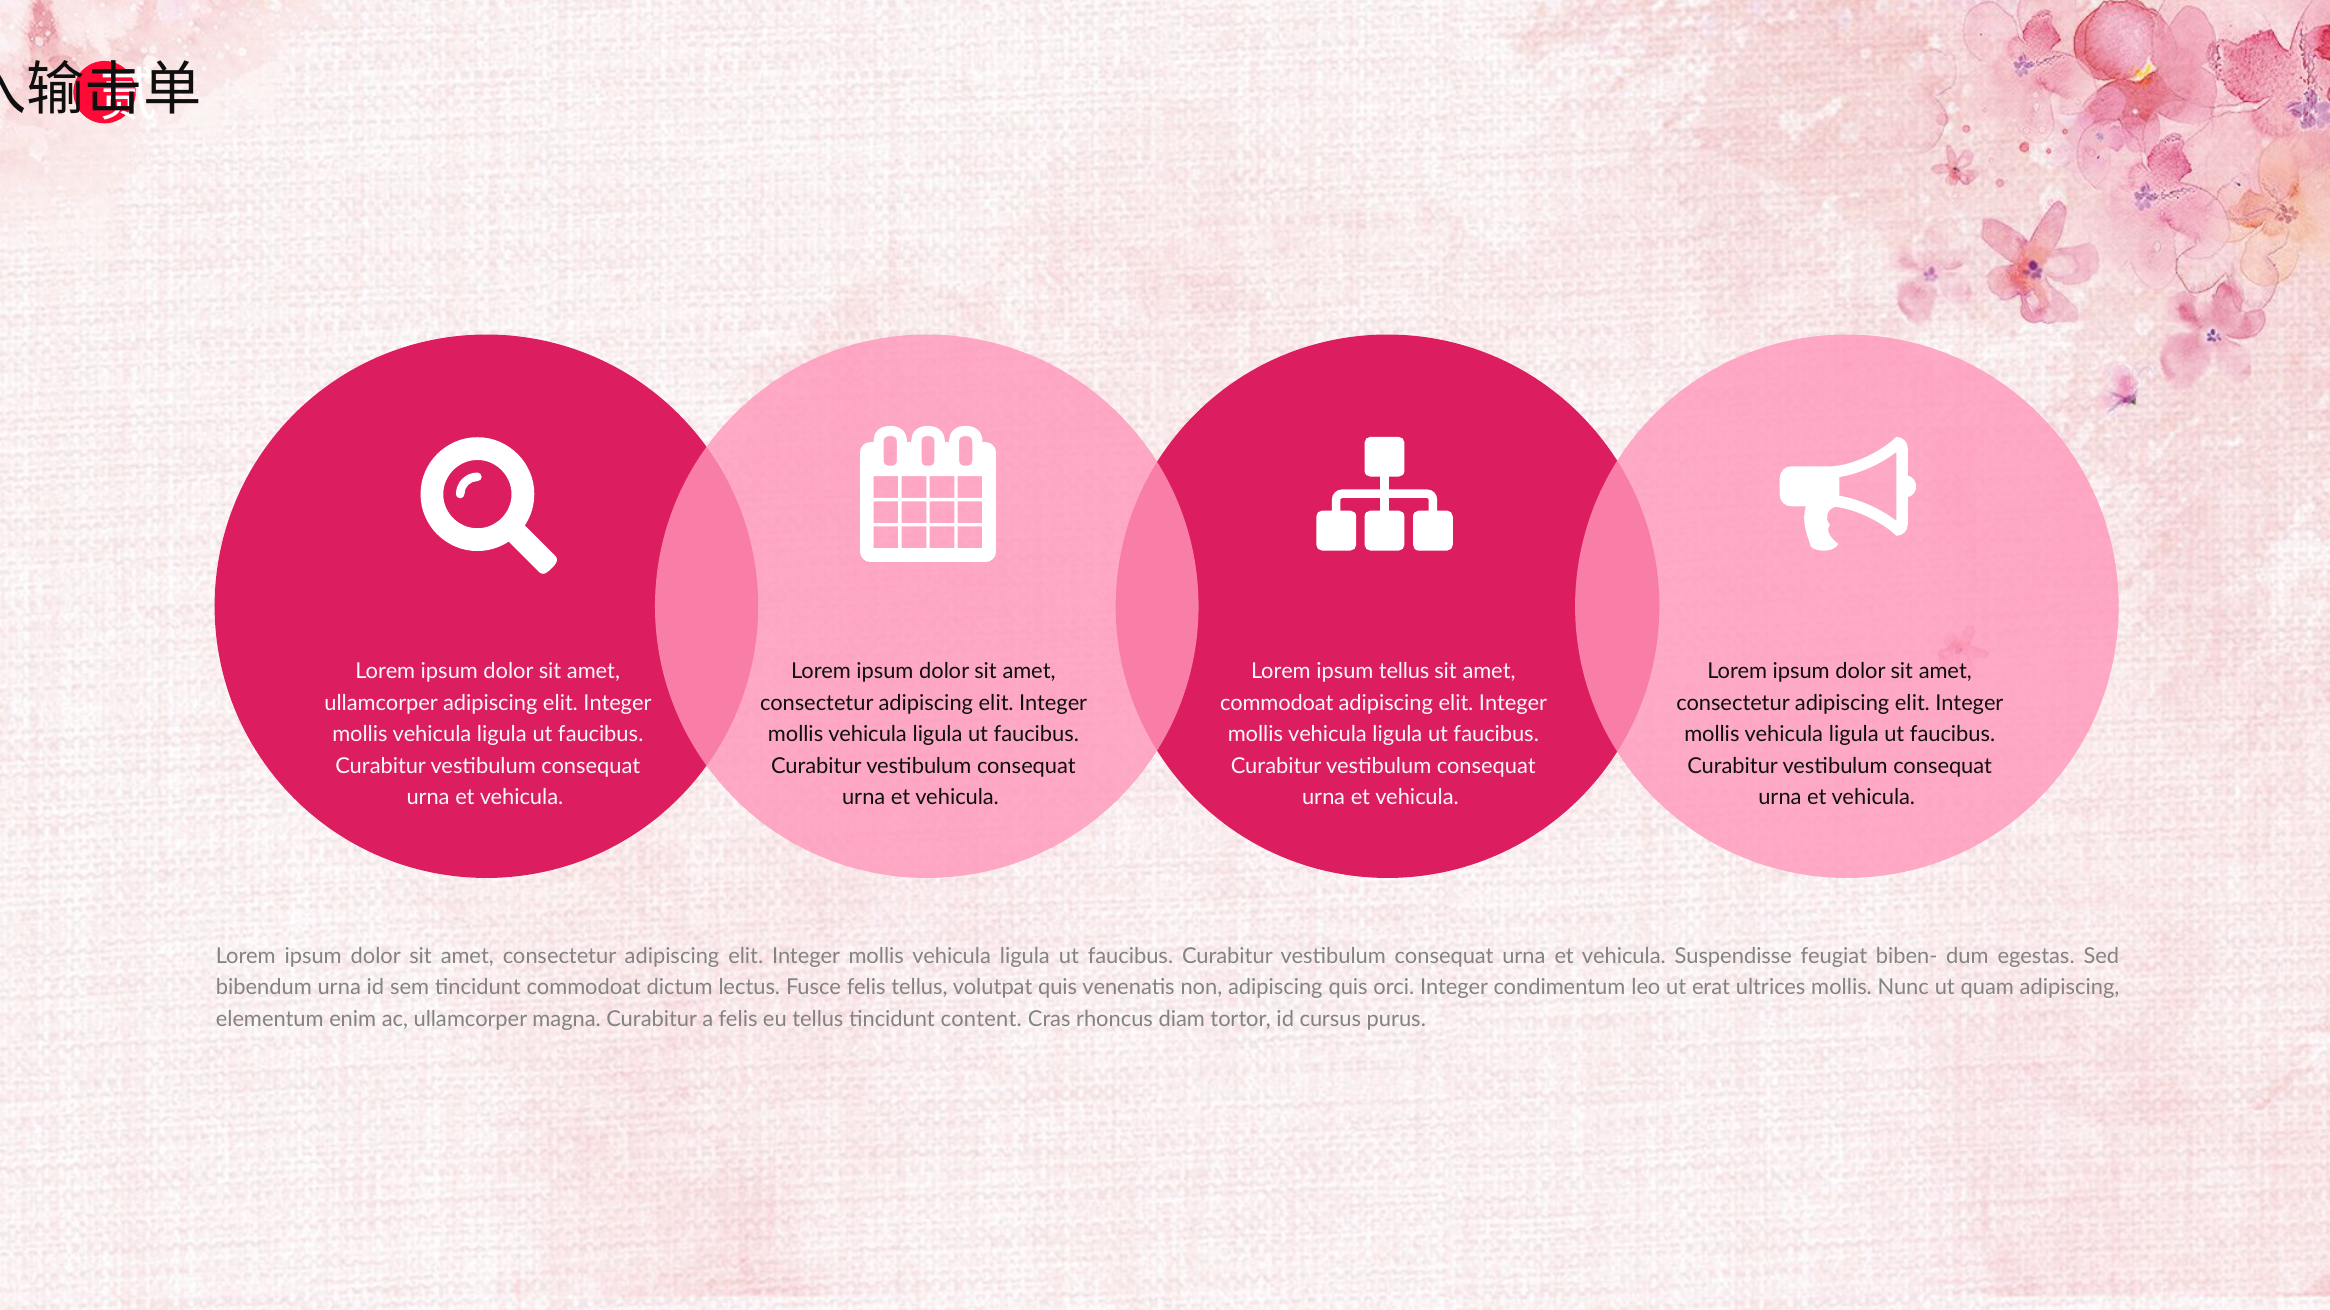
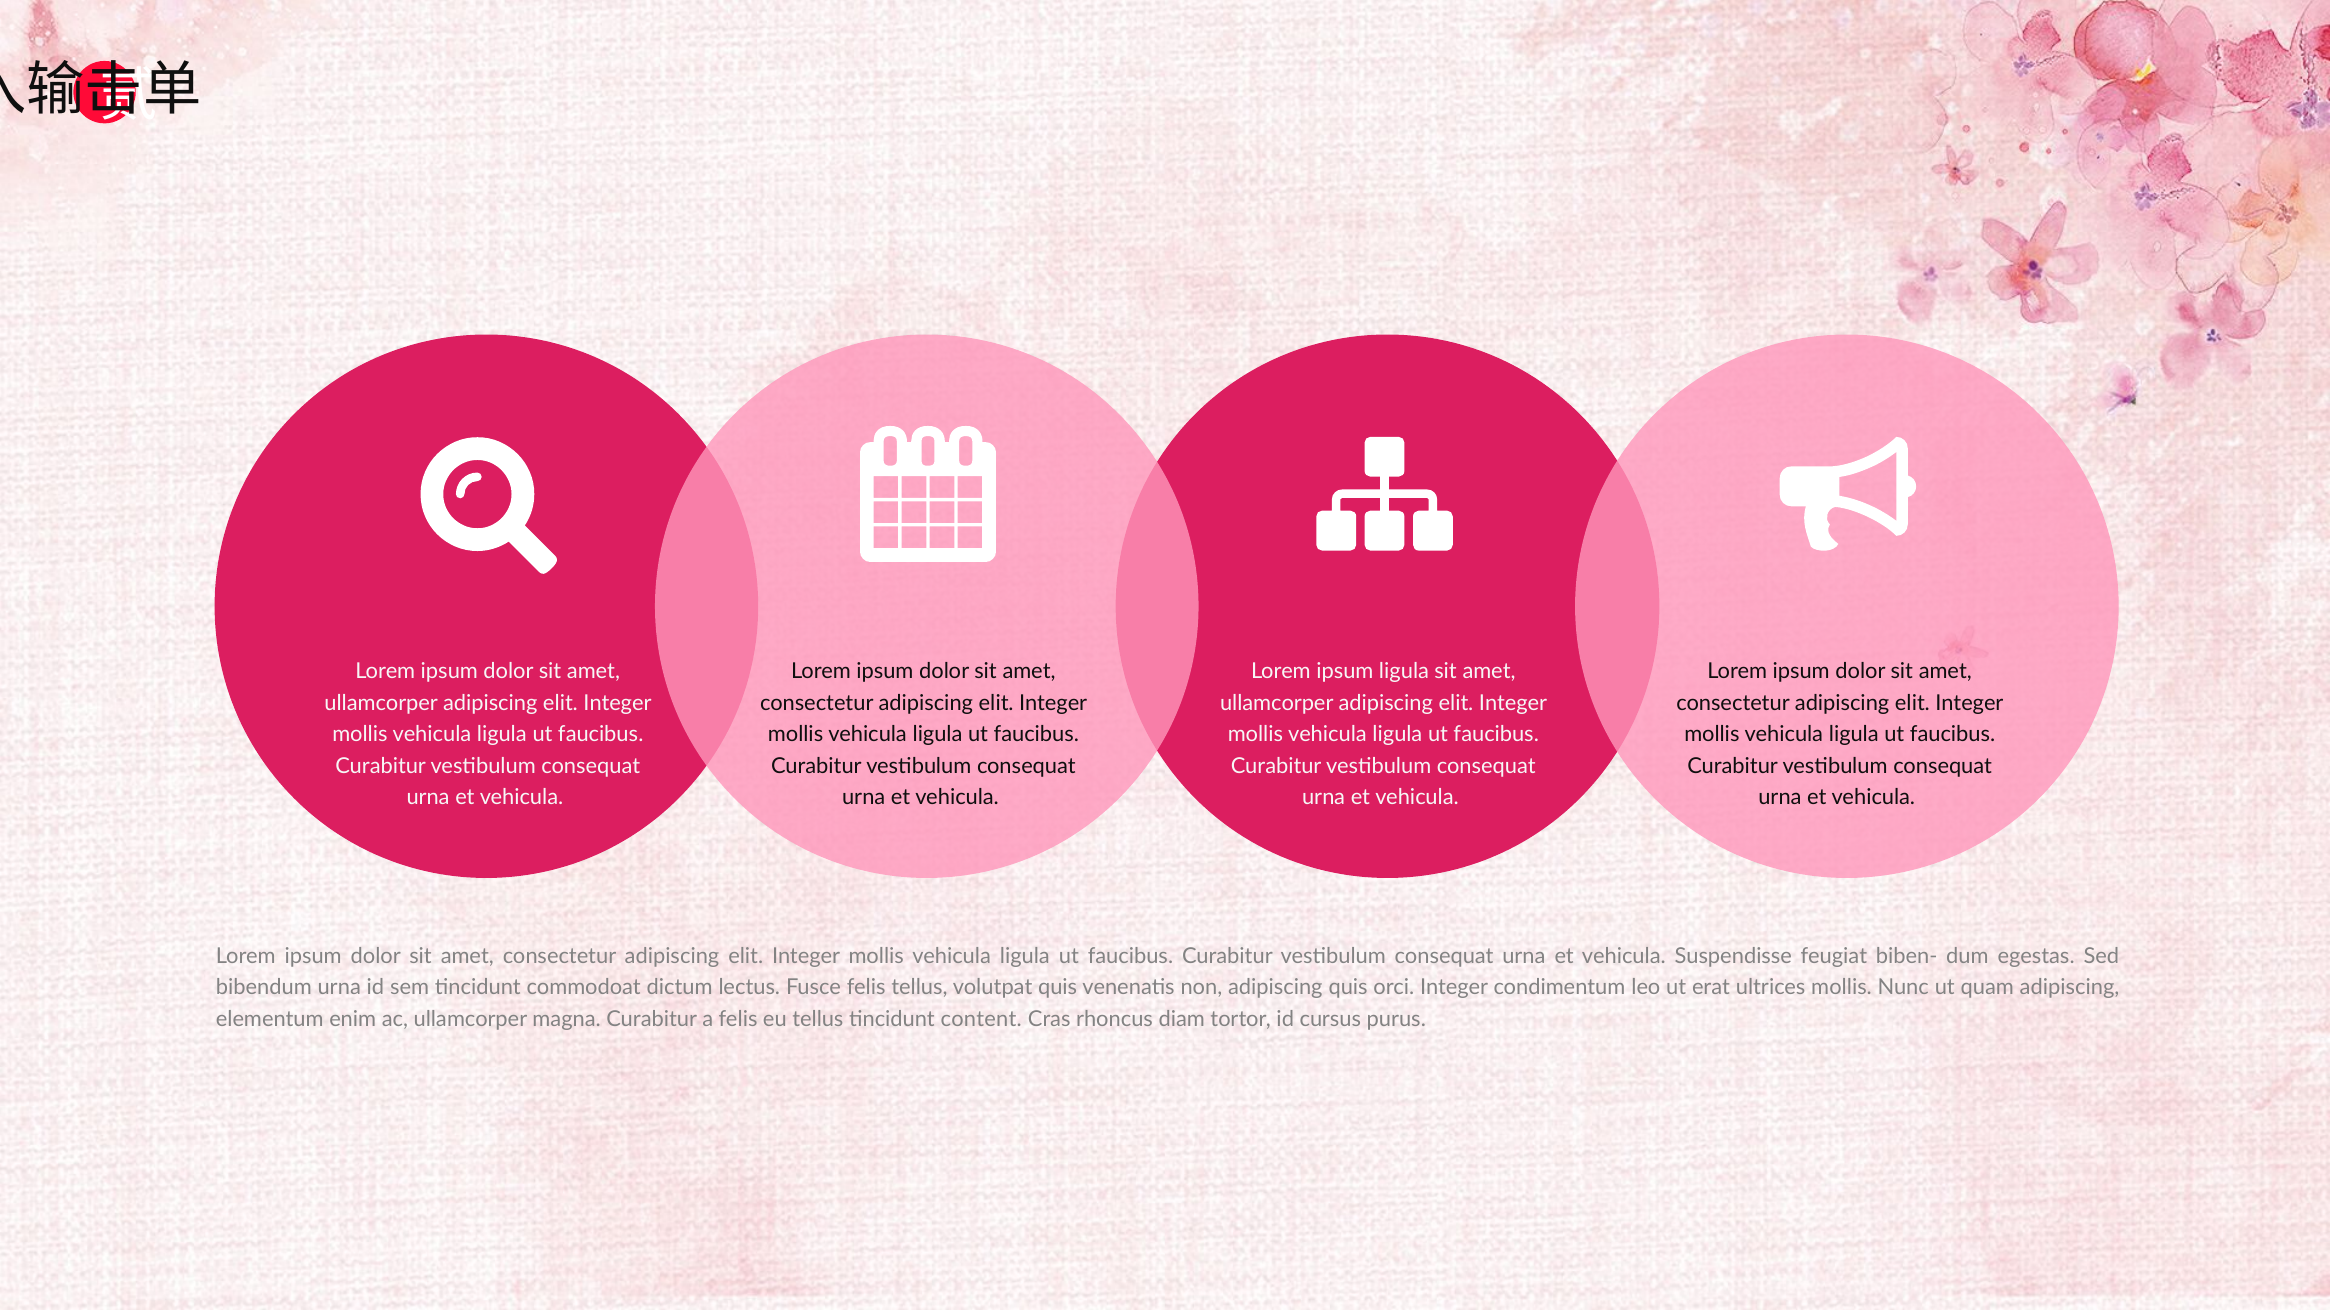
ipsum tellus: tellus -> ligula (1404, 672)
commodoat: commodoat -> ullamcorper (1277, 703)
